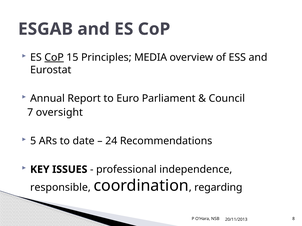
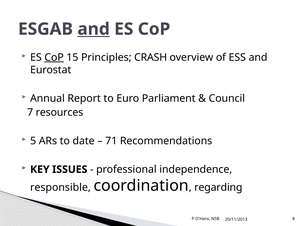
and underline: none -> present (94, 29)
MEDIA: MEDIA -> CRASH (151, 57)
oversight: oversight -> resources (59, 113)
24: 24 -> 71 (111, 141)
